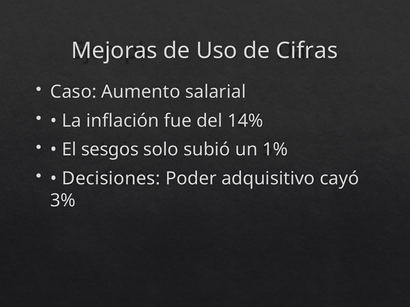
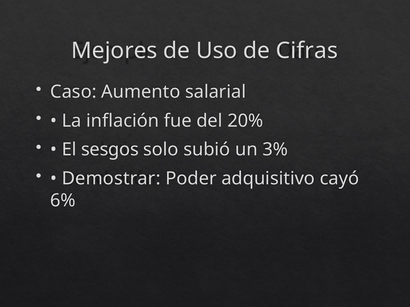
Mejoras: Mejoras -> Mejores (114, 51)
14%: 14% -> 20% (245, 121)
1%: 1% -> 3% (275, 150)
Decisiones: Decisiones -> Demostrar (111, 179)
3%: 3% -> 6% (63, 201)
